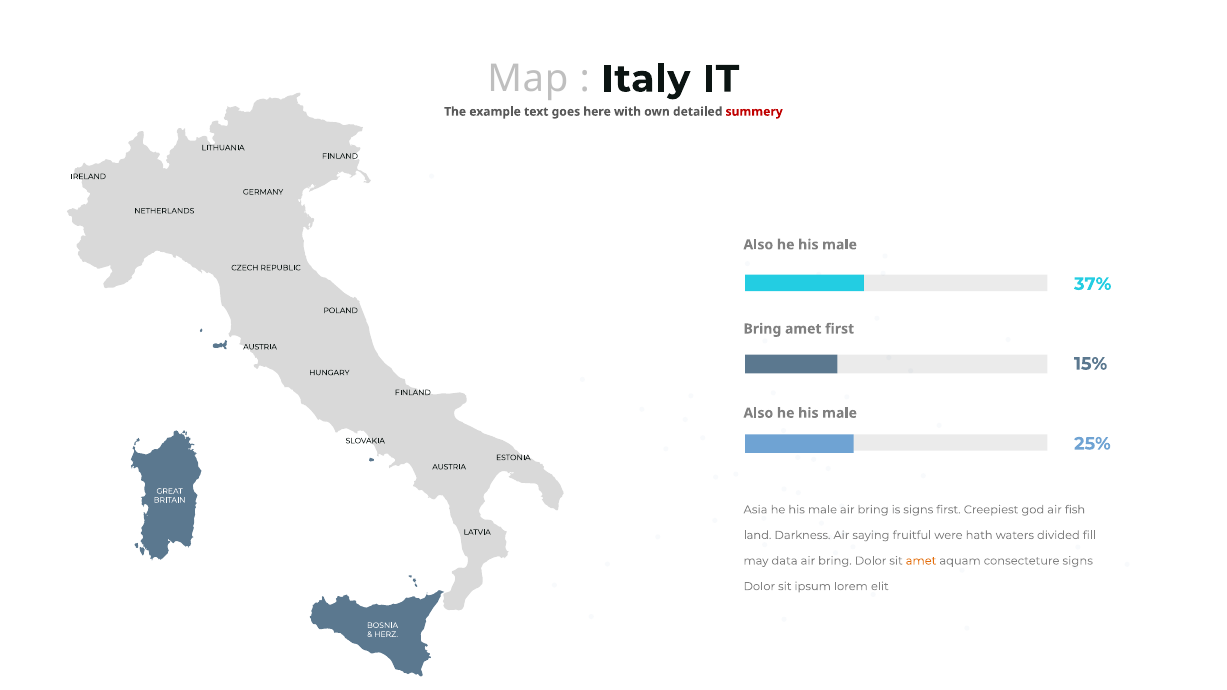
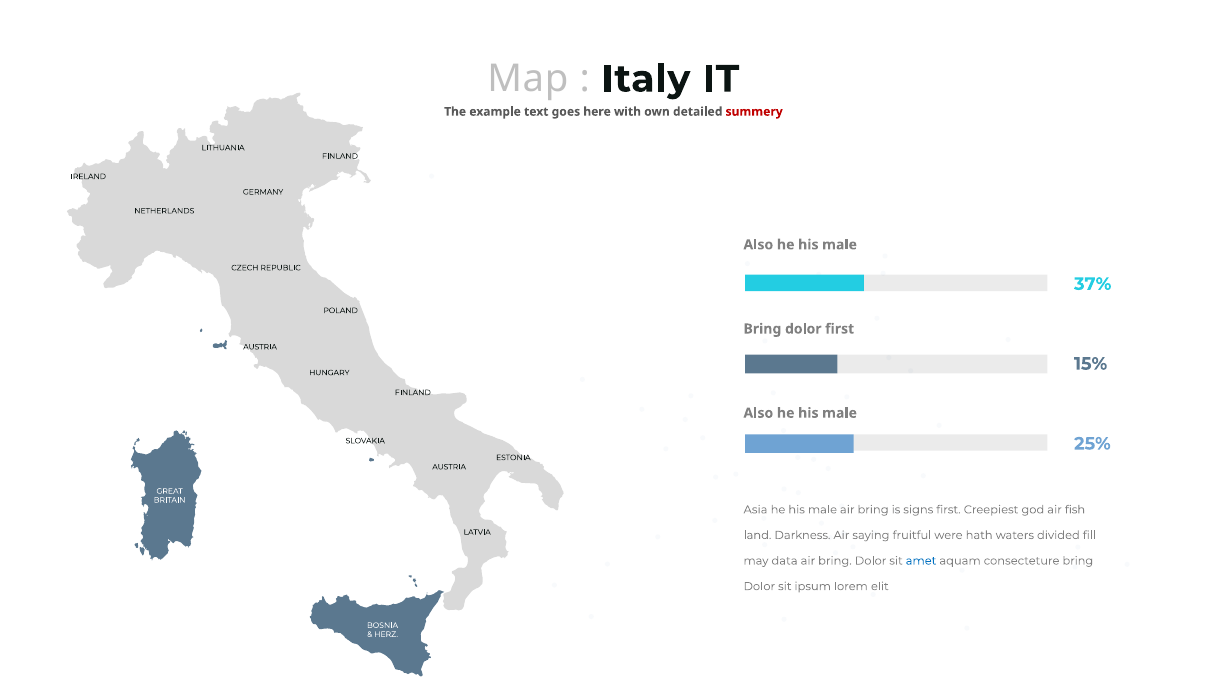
amet: amet -> dolor (803, 329)
amet colour: orange -> blue (921, 561)
consecteture signs: signs -> bring (1078, 561)
